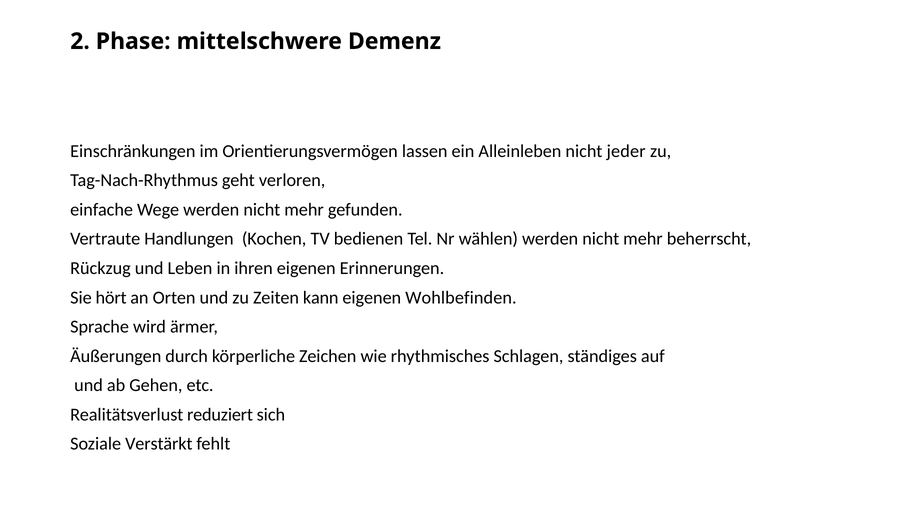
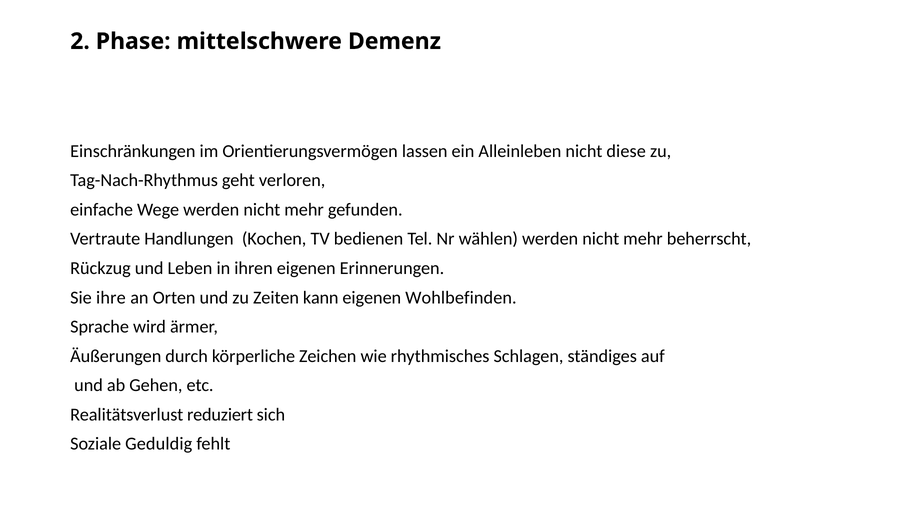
jeder: jeder -> diese (626, 151)
hört: hört -> ihre (111, 298)
Verstärkt: Verstärkt -> Geduldig (159, 444)
